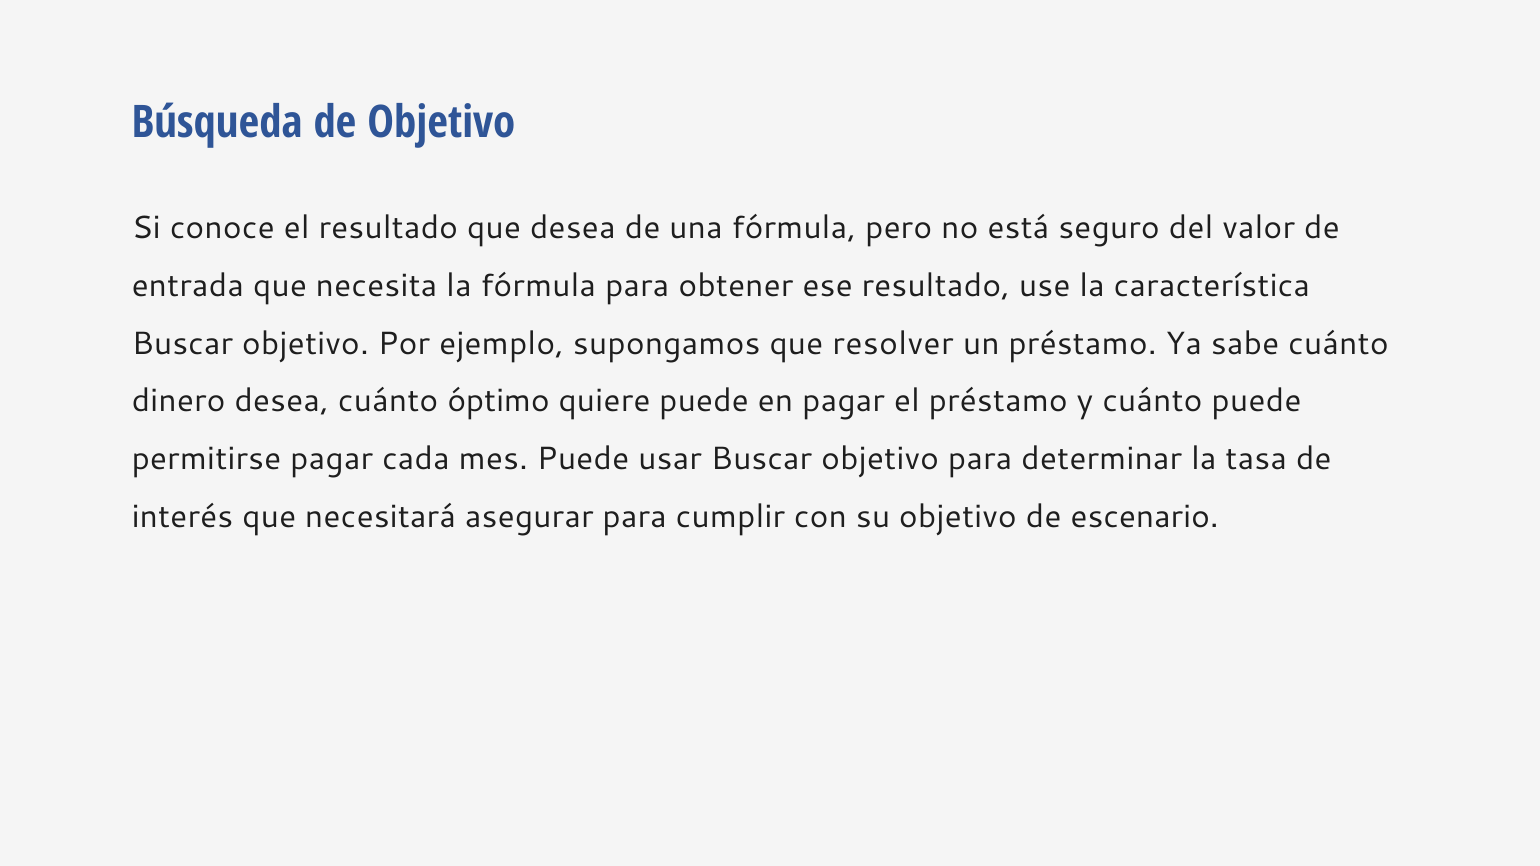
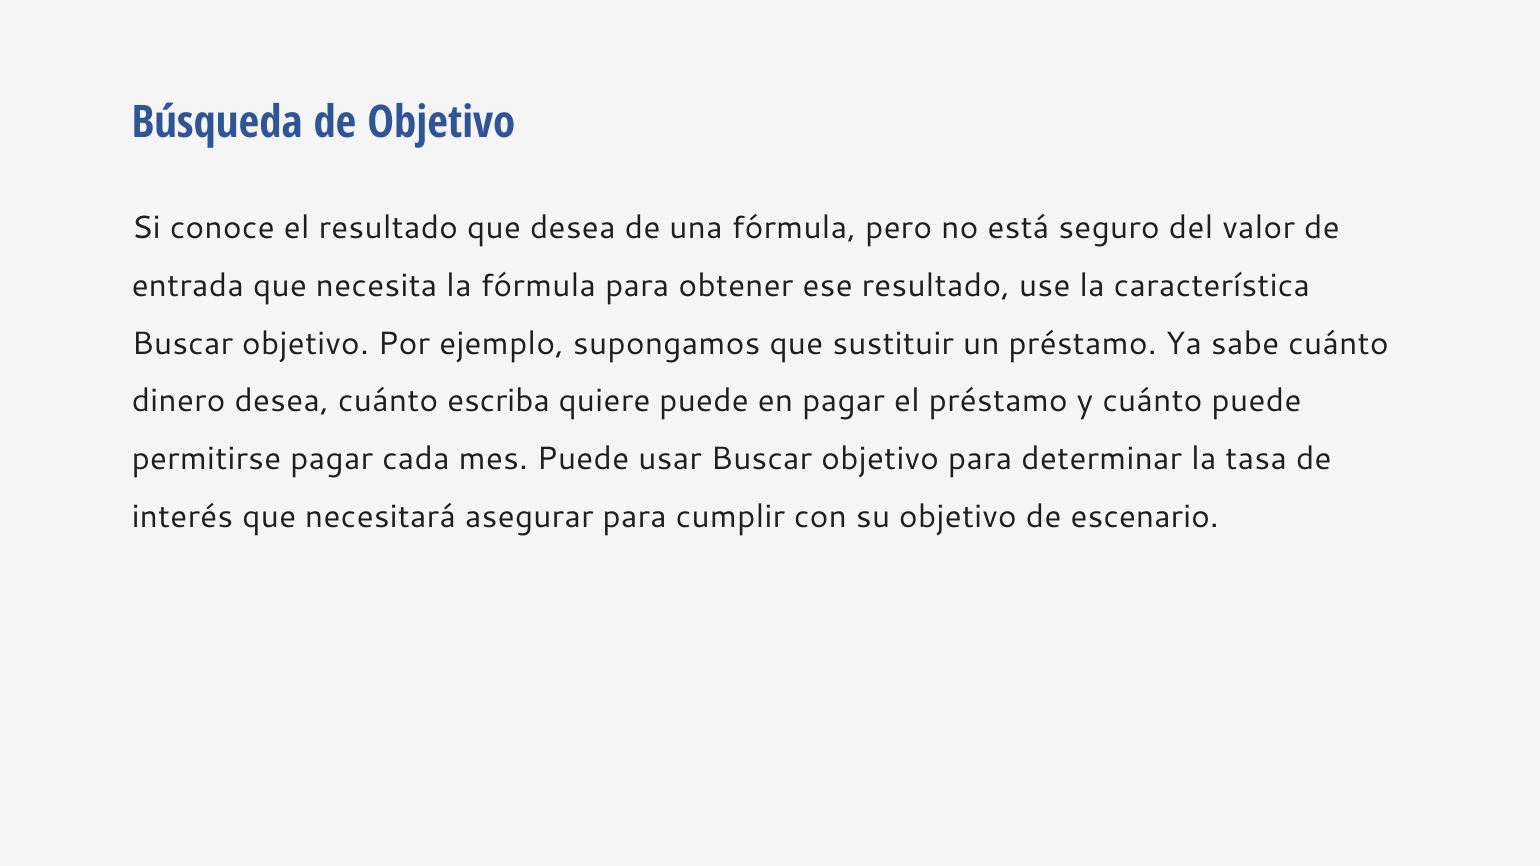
resolver: resolver -> sustituir (893, 344)
óptimo: óptimo -> escriba (499, 401)
